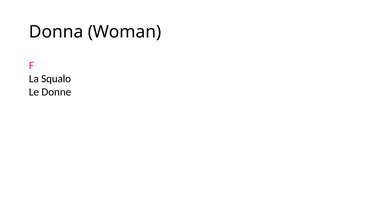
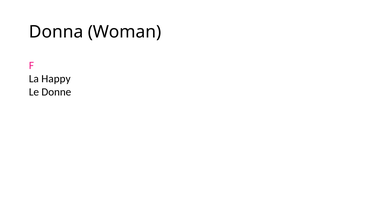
Squalo: Squalo -> Happy (56, 79)
